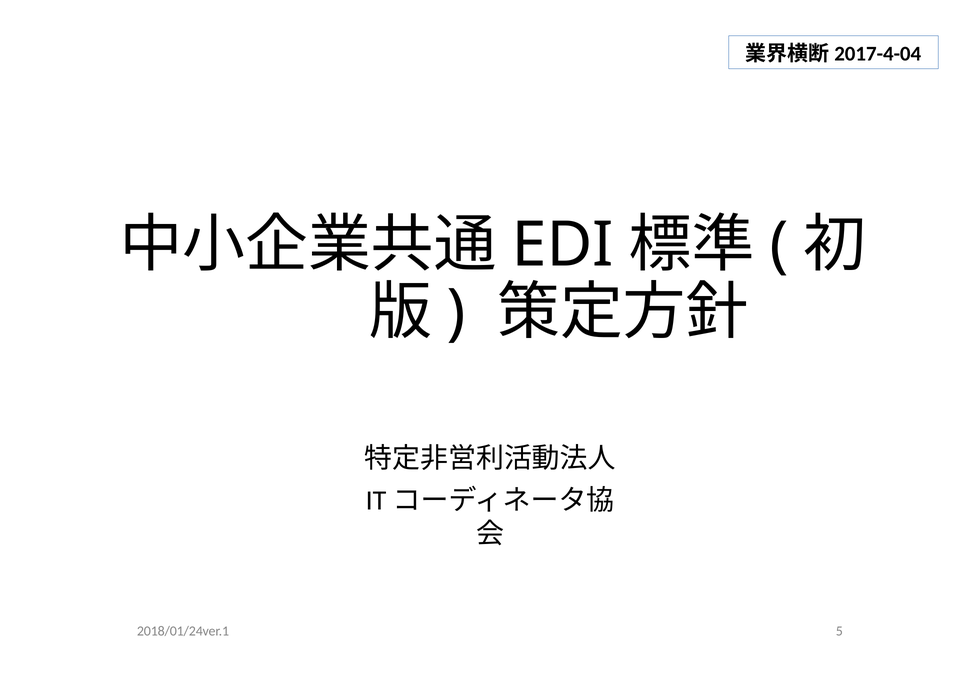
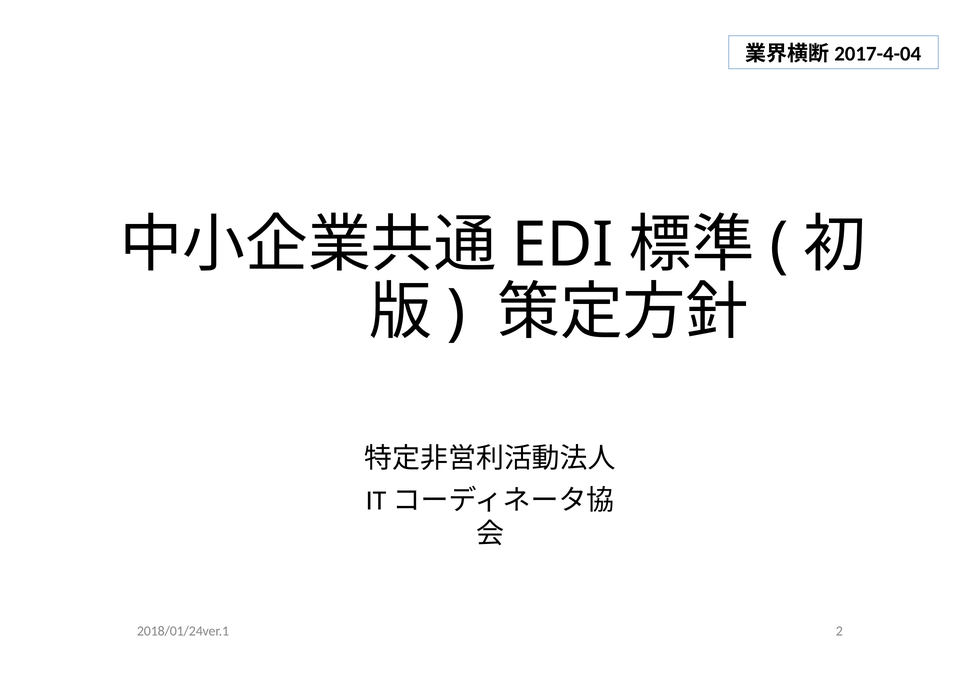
5: 5 -> 2 (839, 631)
